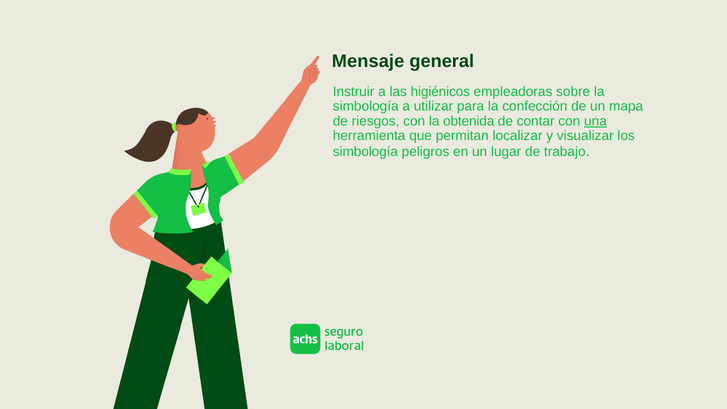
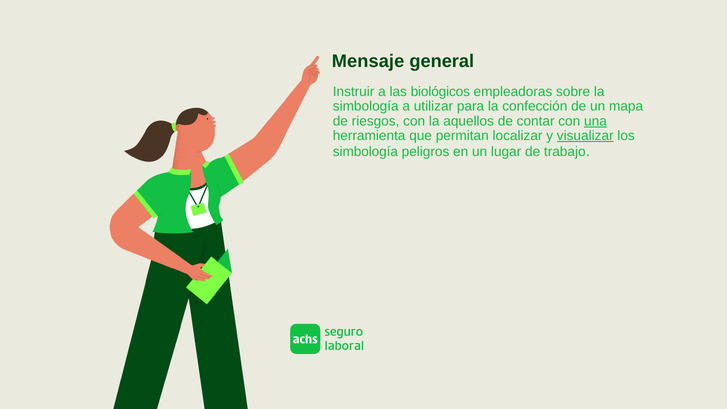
higiénicos: higiénicos -> biológicos (440, 92)
obtenida: obtenida -> aquellos (469, 121)
visualizar underline: none -> present (585, 136)
